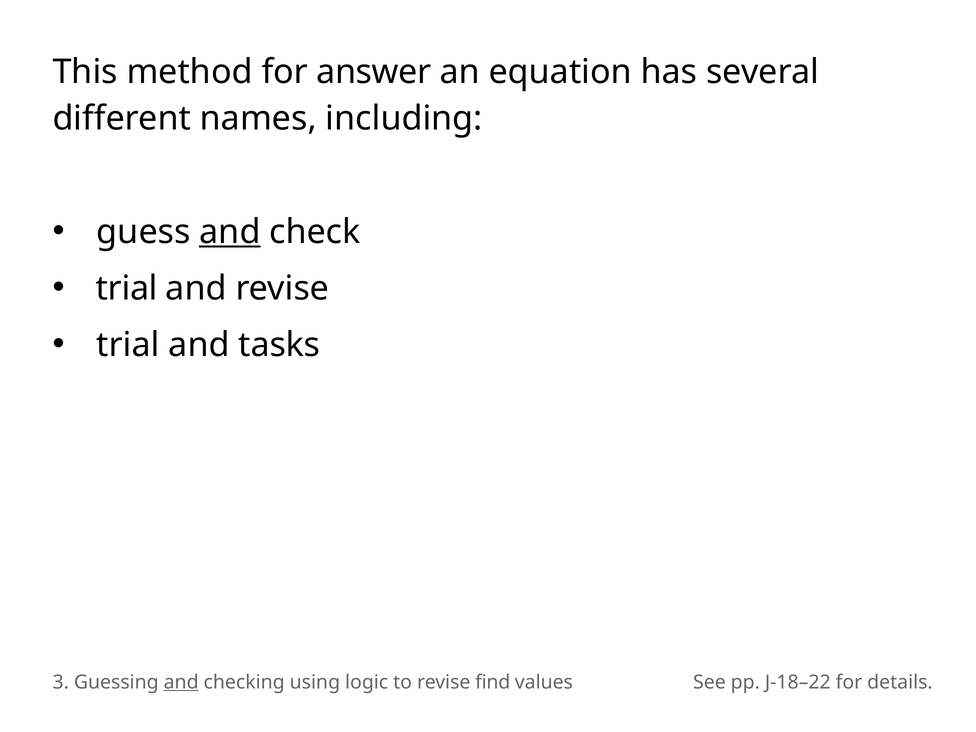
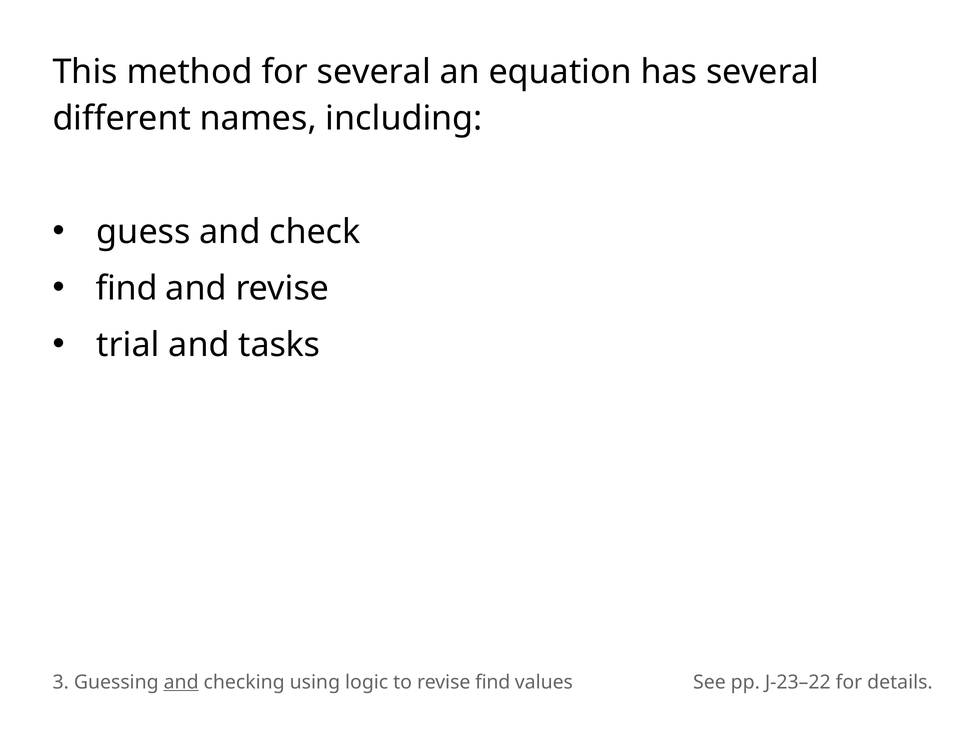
for answer: answer -> several (374, 72)
and underline: present -> none (230, 232)
trial: trial -> find (127, 288)
J-18–22: J-18–22 -> J-23–22 (798, 682)
